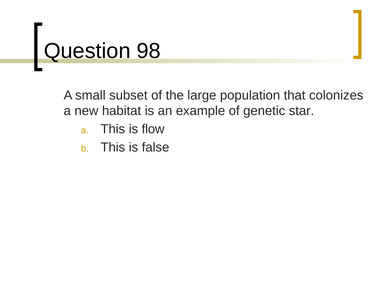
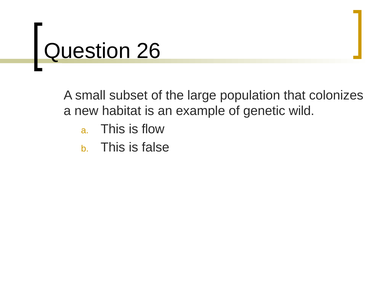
98: 98 -> 26 (149, 51)
star: star -> wild (302, 111)
